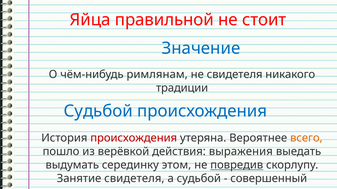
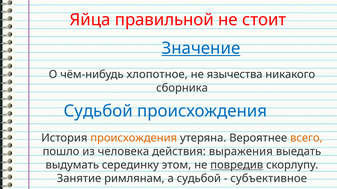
Значение underline: none -> present (201, 48)
римлянам: римлянам -> хлопотное (157, 75)
не свидетеля: свидетеля -> язычества (235, 75)
традиции: традиции -> сборника (182, 88)
происхождения colour: red -> orange (134, 138)
верёвкой: верёвкой -> человека (123, 152)
Занятие свидетеля: свидетеля -> римлянам (134, 179)
совершенный: совершенный -> субъективное (269, 179)
